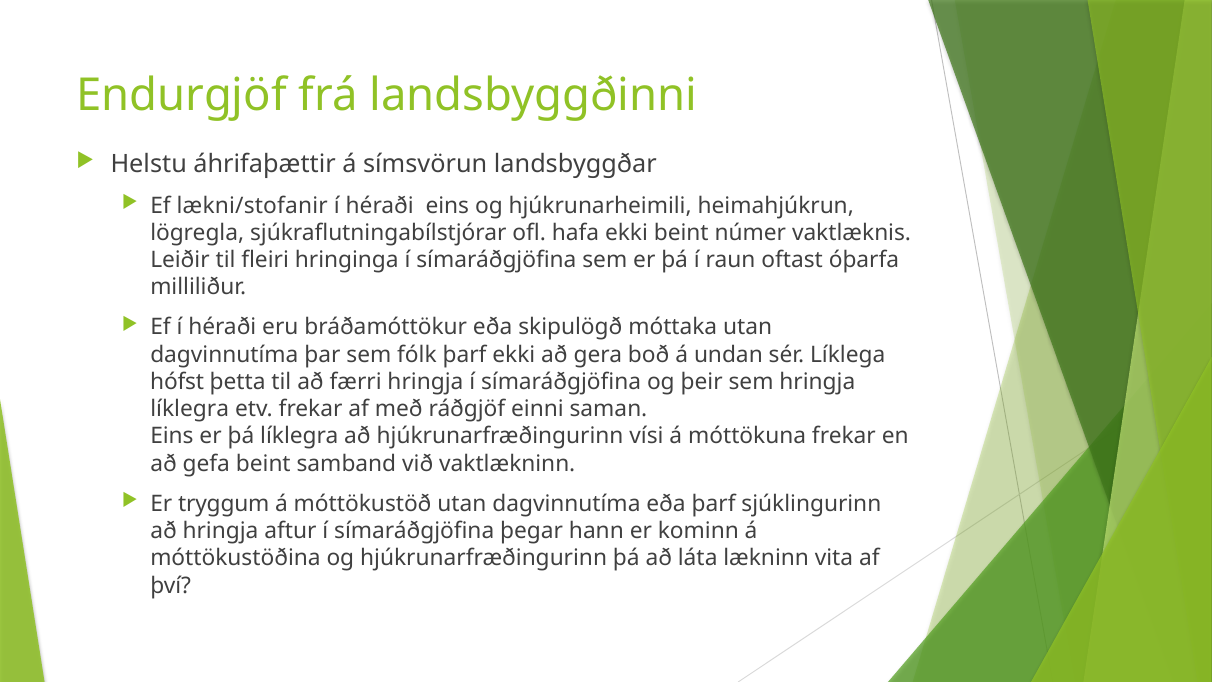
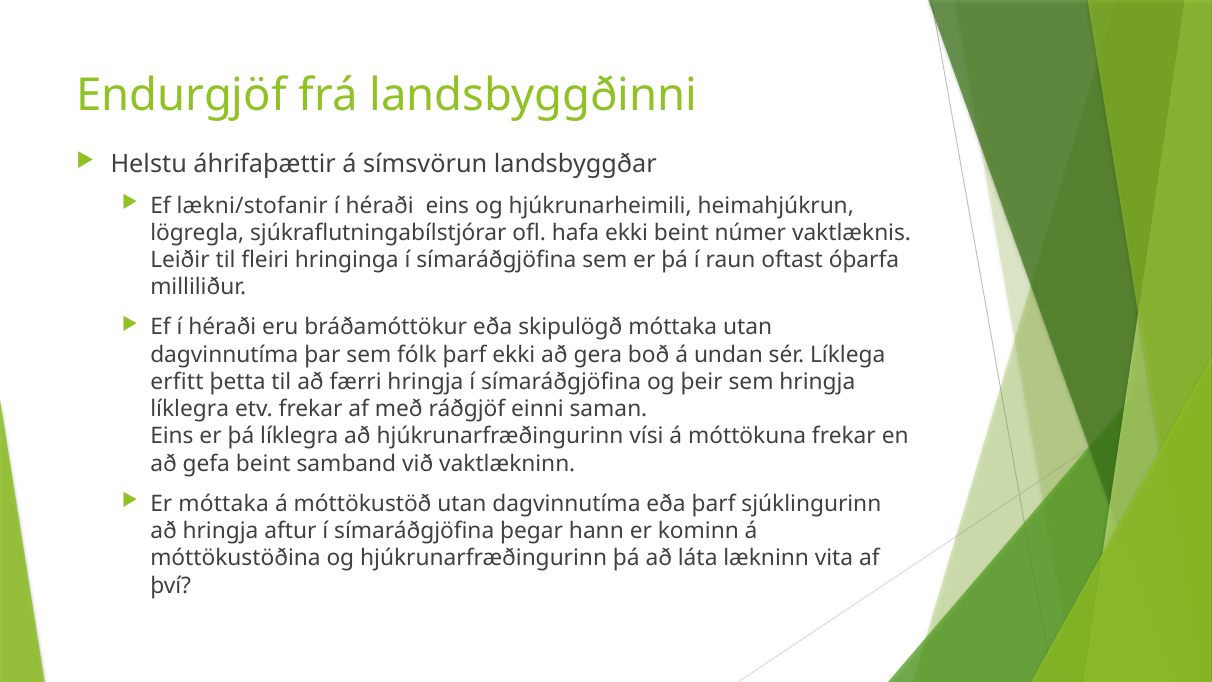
hófst: hófst -> erfitt (177, 382)
Er tryggum: tryggum -> móttaka (224, 503)
